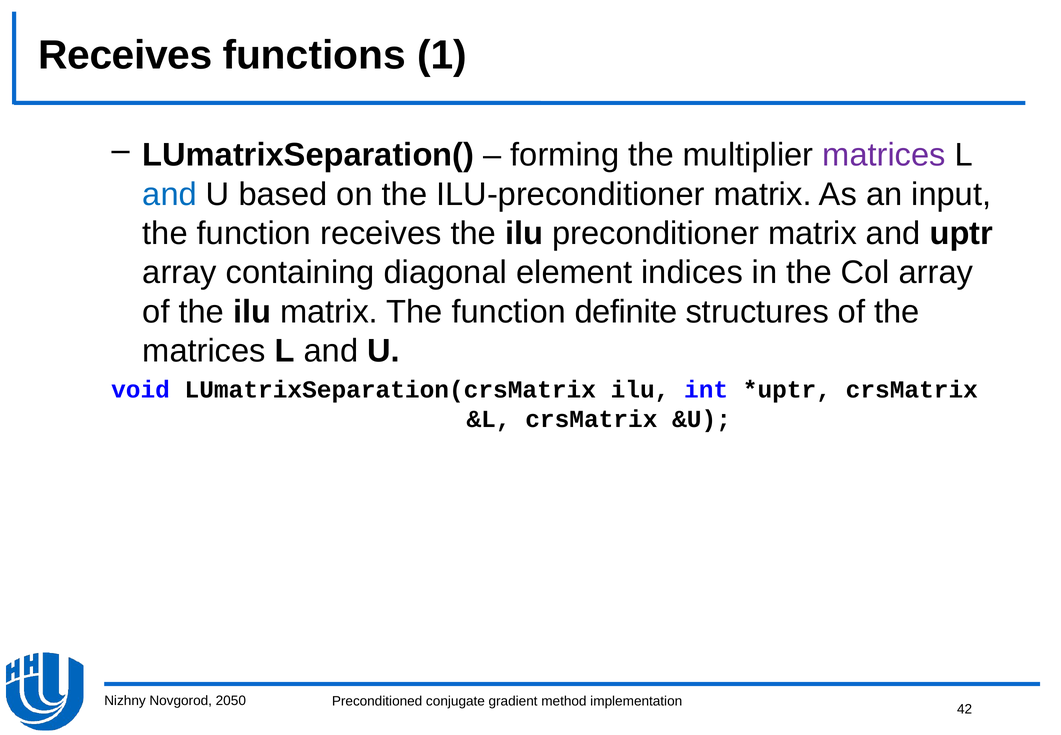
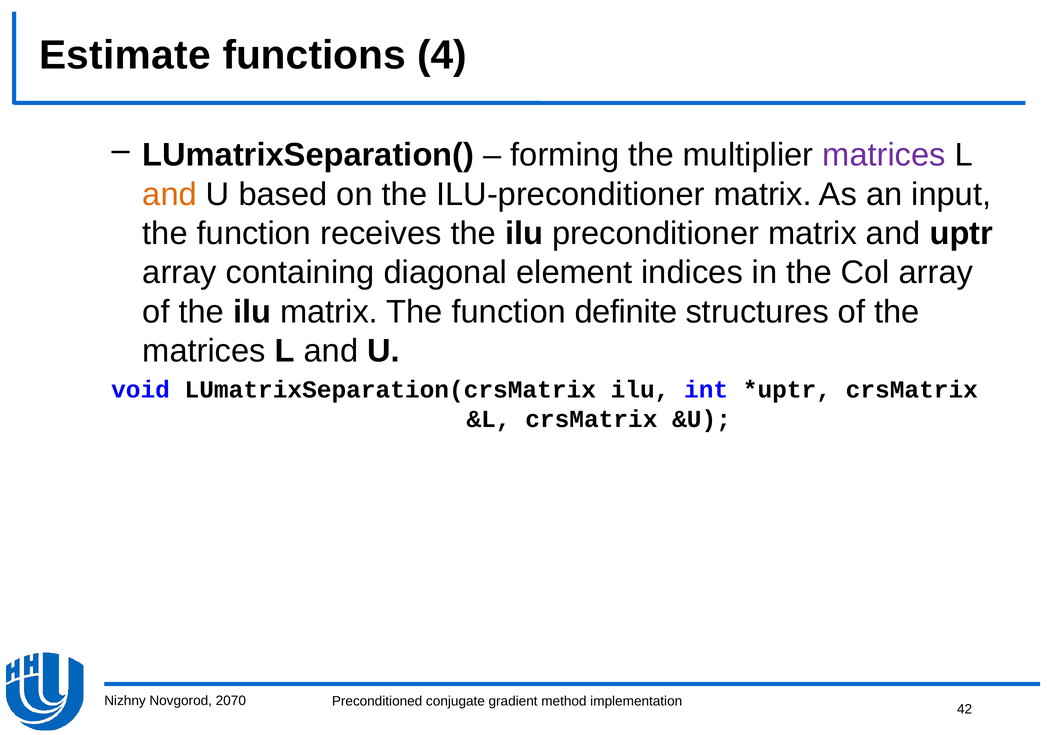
Receives: Receives -> Estimate (125, 55)
1: 1 -> 4 (442, 55)
and colour: blue -> orange (170, 194)
2050: 2050 -> 2070 (231, 700)
